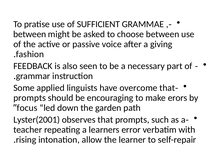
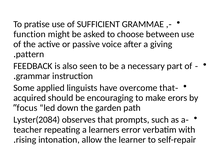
between: between -> function (30, 34)
fashion: fashion -> pattern (30, 54)
prompts: prompts -> acquired (30, 98)
Lyster(2001: Lyster(2001 -> Lyster(2084 (37, 120)
